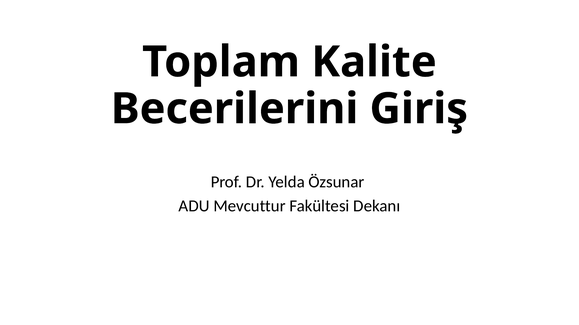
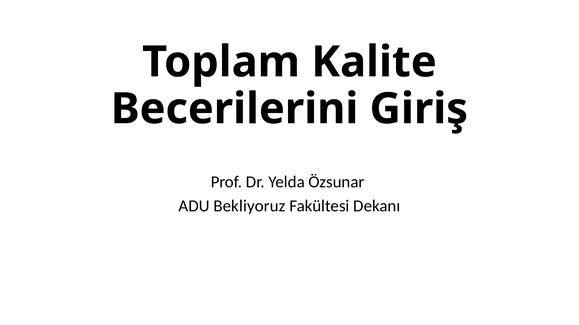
Mevcuttur: Mevcuttur -> Bekliyoruz (249, 206)
